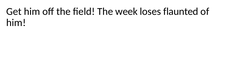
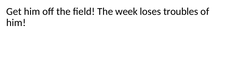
flaunted: flaunted -> troubles (181, 11)
